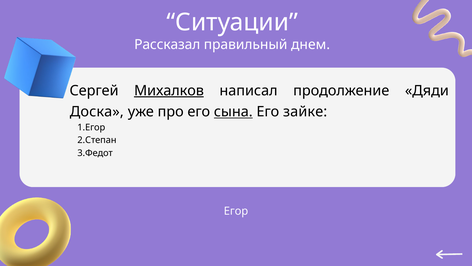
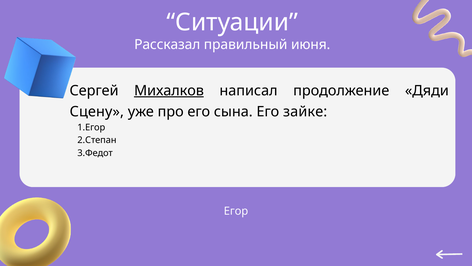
днем: днем -> июня (311, 45)
Доска: Доска -> Сцену (97, 112)
сына underline: present -> none (233, 112)
